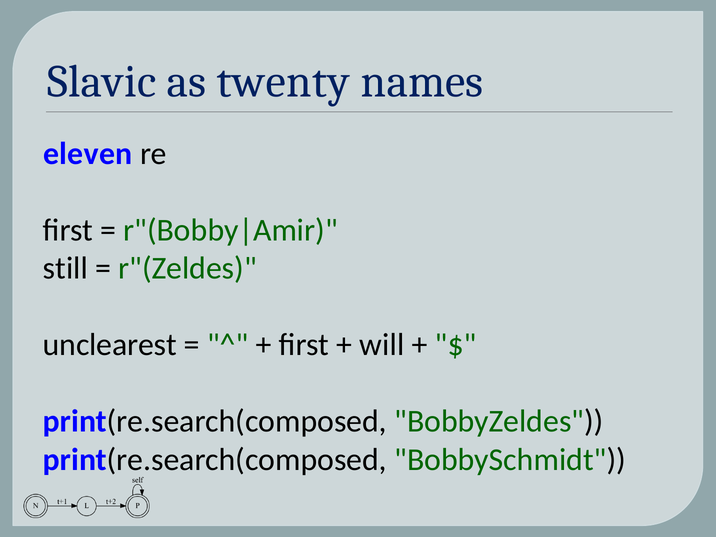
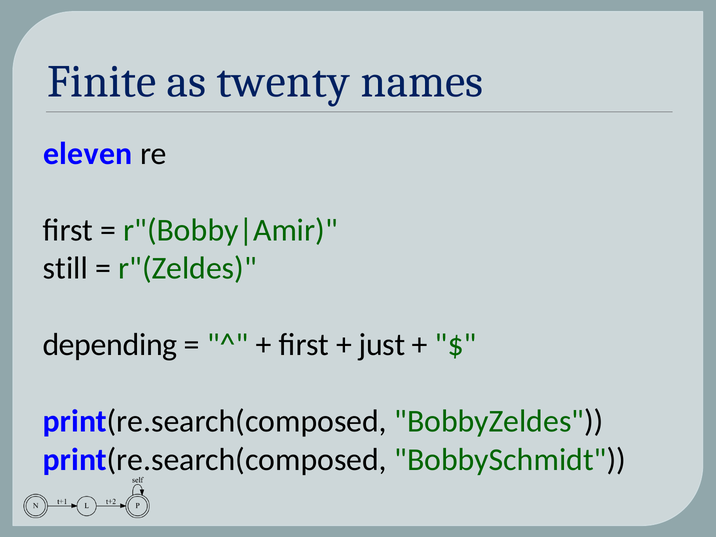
Slavic: Slavic -> Finite (102, 82)
unclearest: unclearest -> depending (110, 345)
will: will -> just (382, 345)
